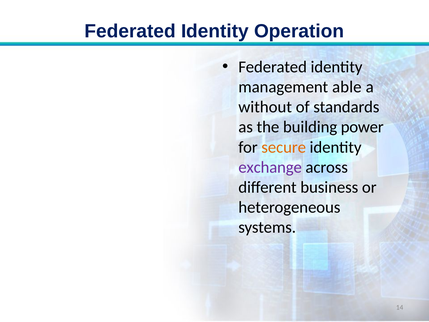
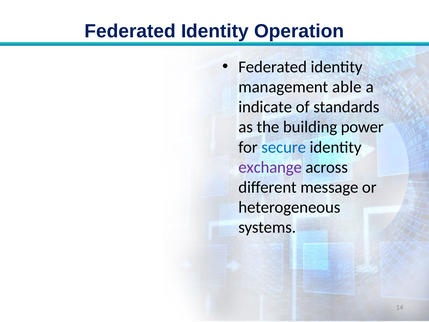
without: without -> indicate (265, 107)
secure colour: orange -> blue (284, 147)
business: business -> message (329, 187)
